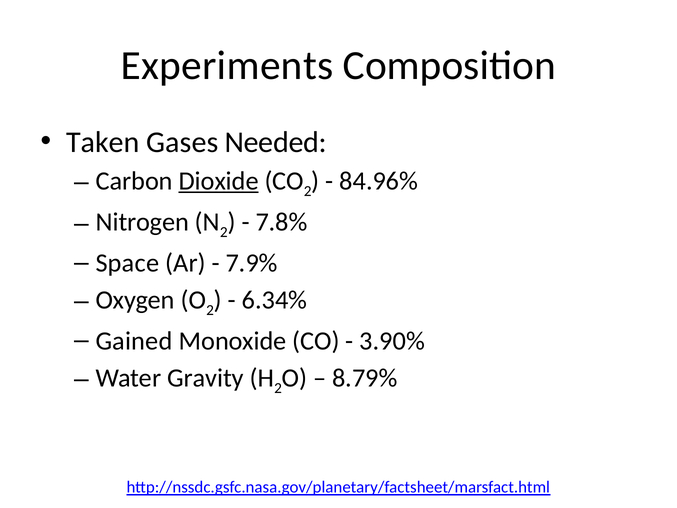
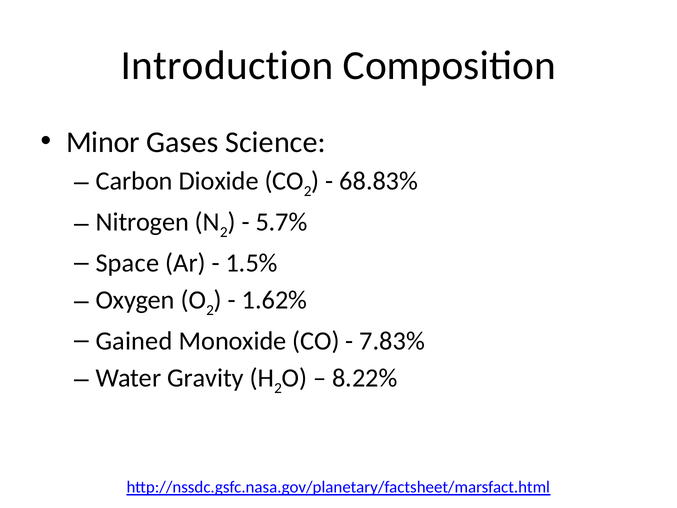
Experiments: Experiments -> Introduction (227, 66)
Taken: Taken -> Minor (103, 142)
Needed: Needed -> Science (276, 142)
Dioxide underline: present -> none (219, 181)
84.96%: 84.96% -> 68.83% (379, 181)
7.8%: 7.8% -> 5.7% (282, 222)
7.9%: 7.9% -> 1.5% (252, 263)
6.34%: 6.34% -> 1.62% (274, 300)
3.90%: 3.90% -> 7.83% (392, 341)
8.79%: 8.79% -> 8.22% (365, 378)
